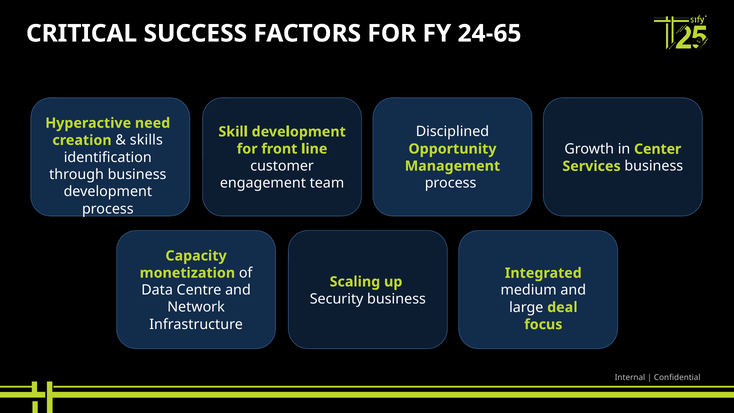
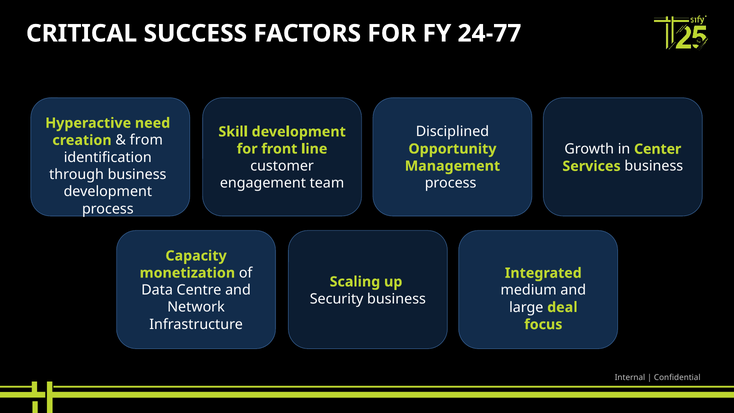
24-65: 24-65 -> 24-77 (490, 33)
skills: skills -> from (146, 140)
